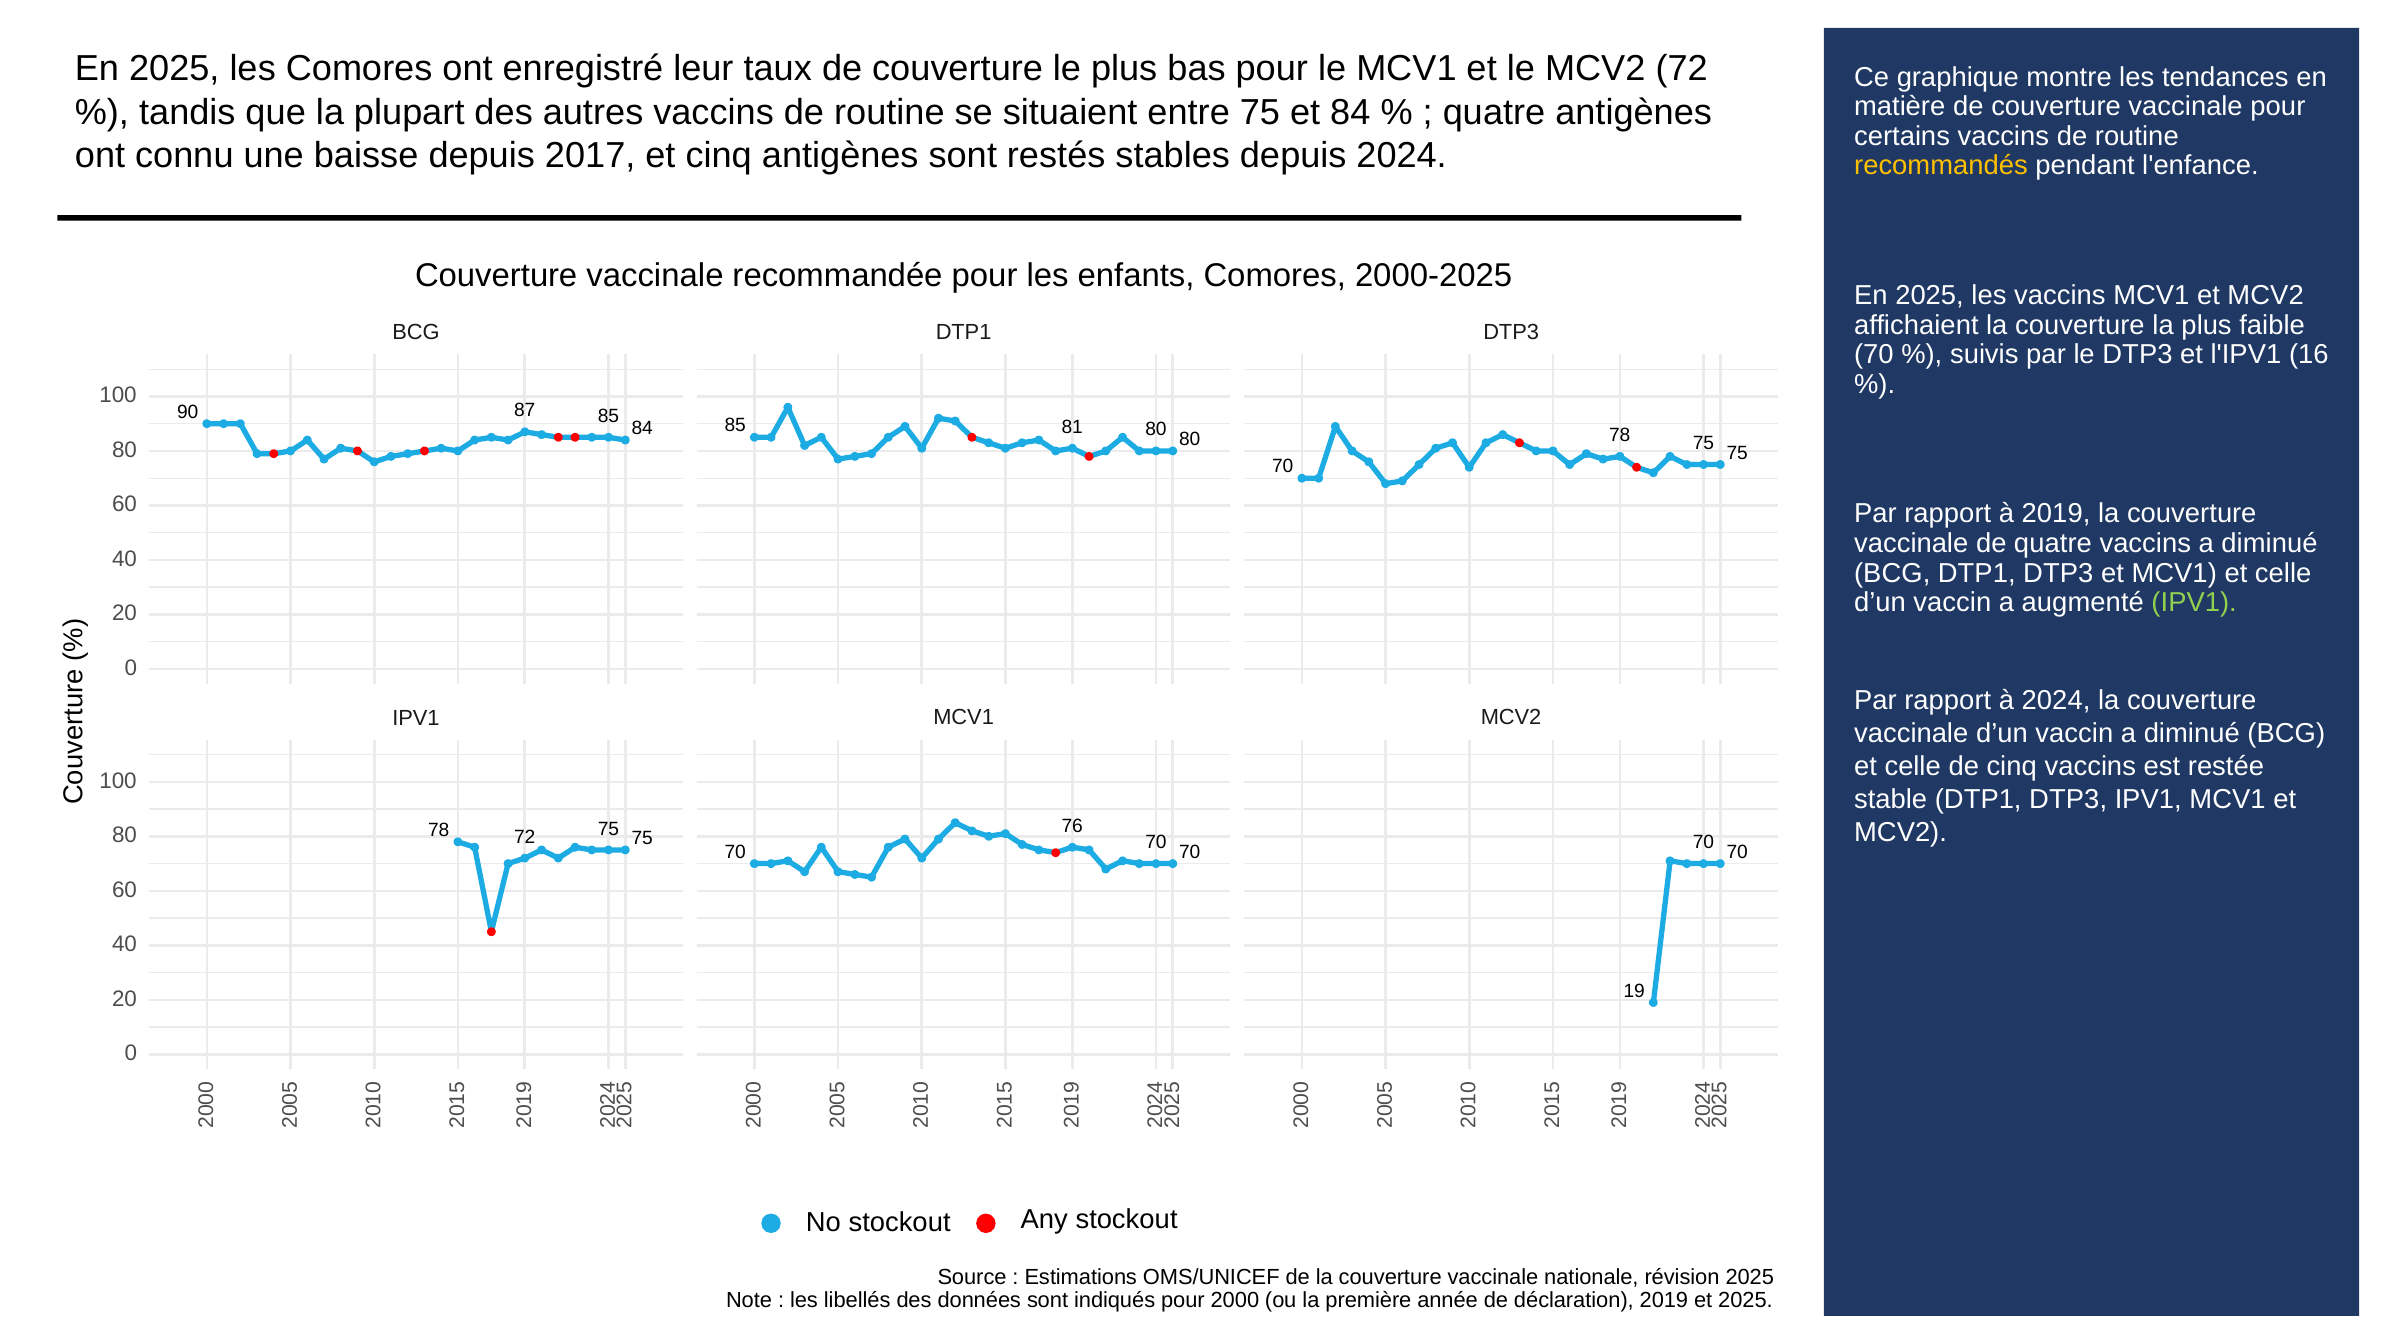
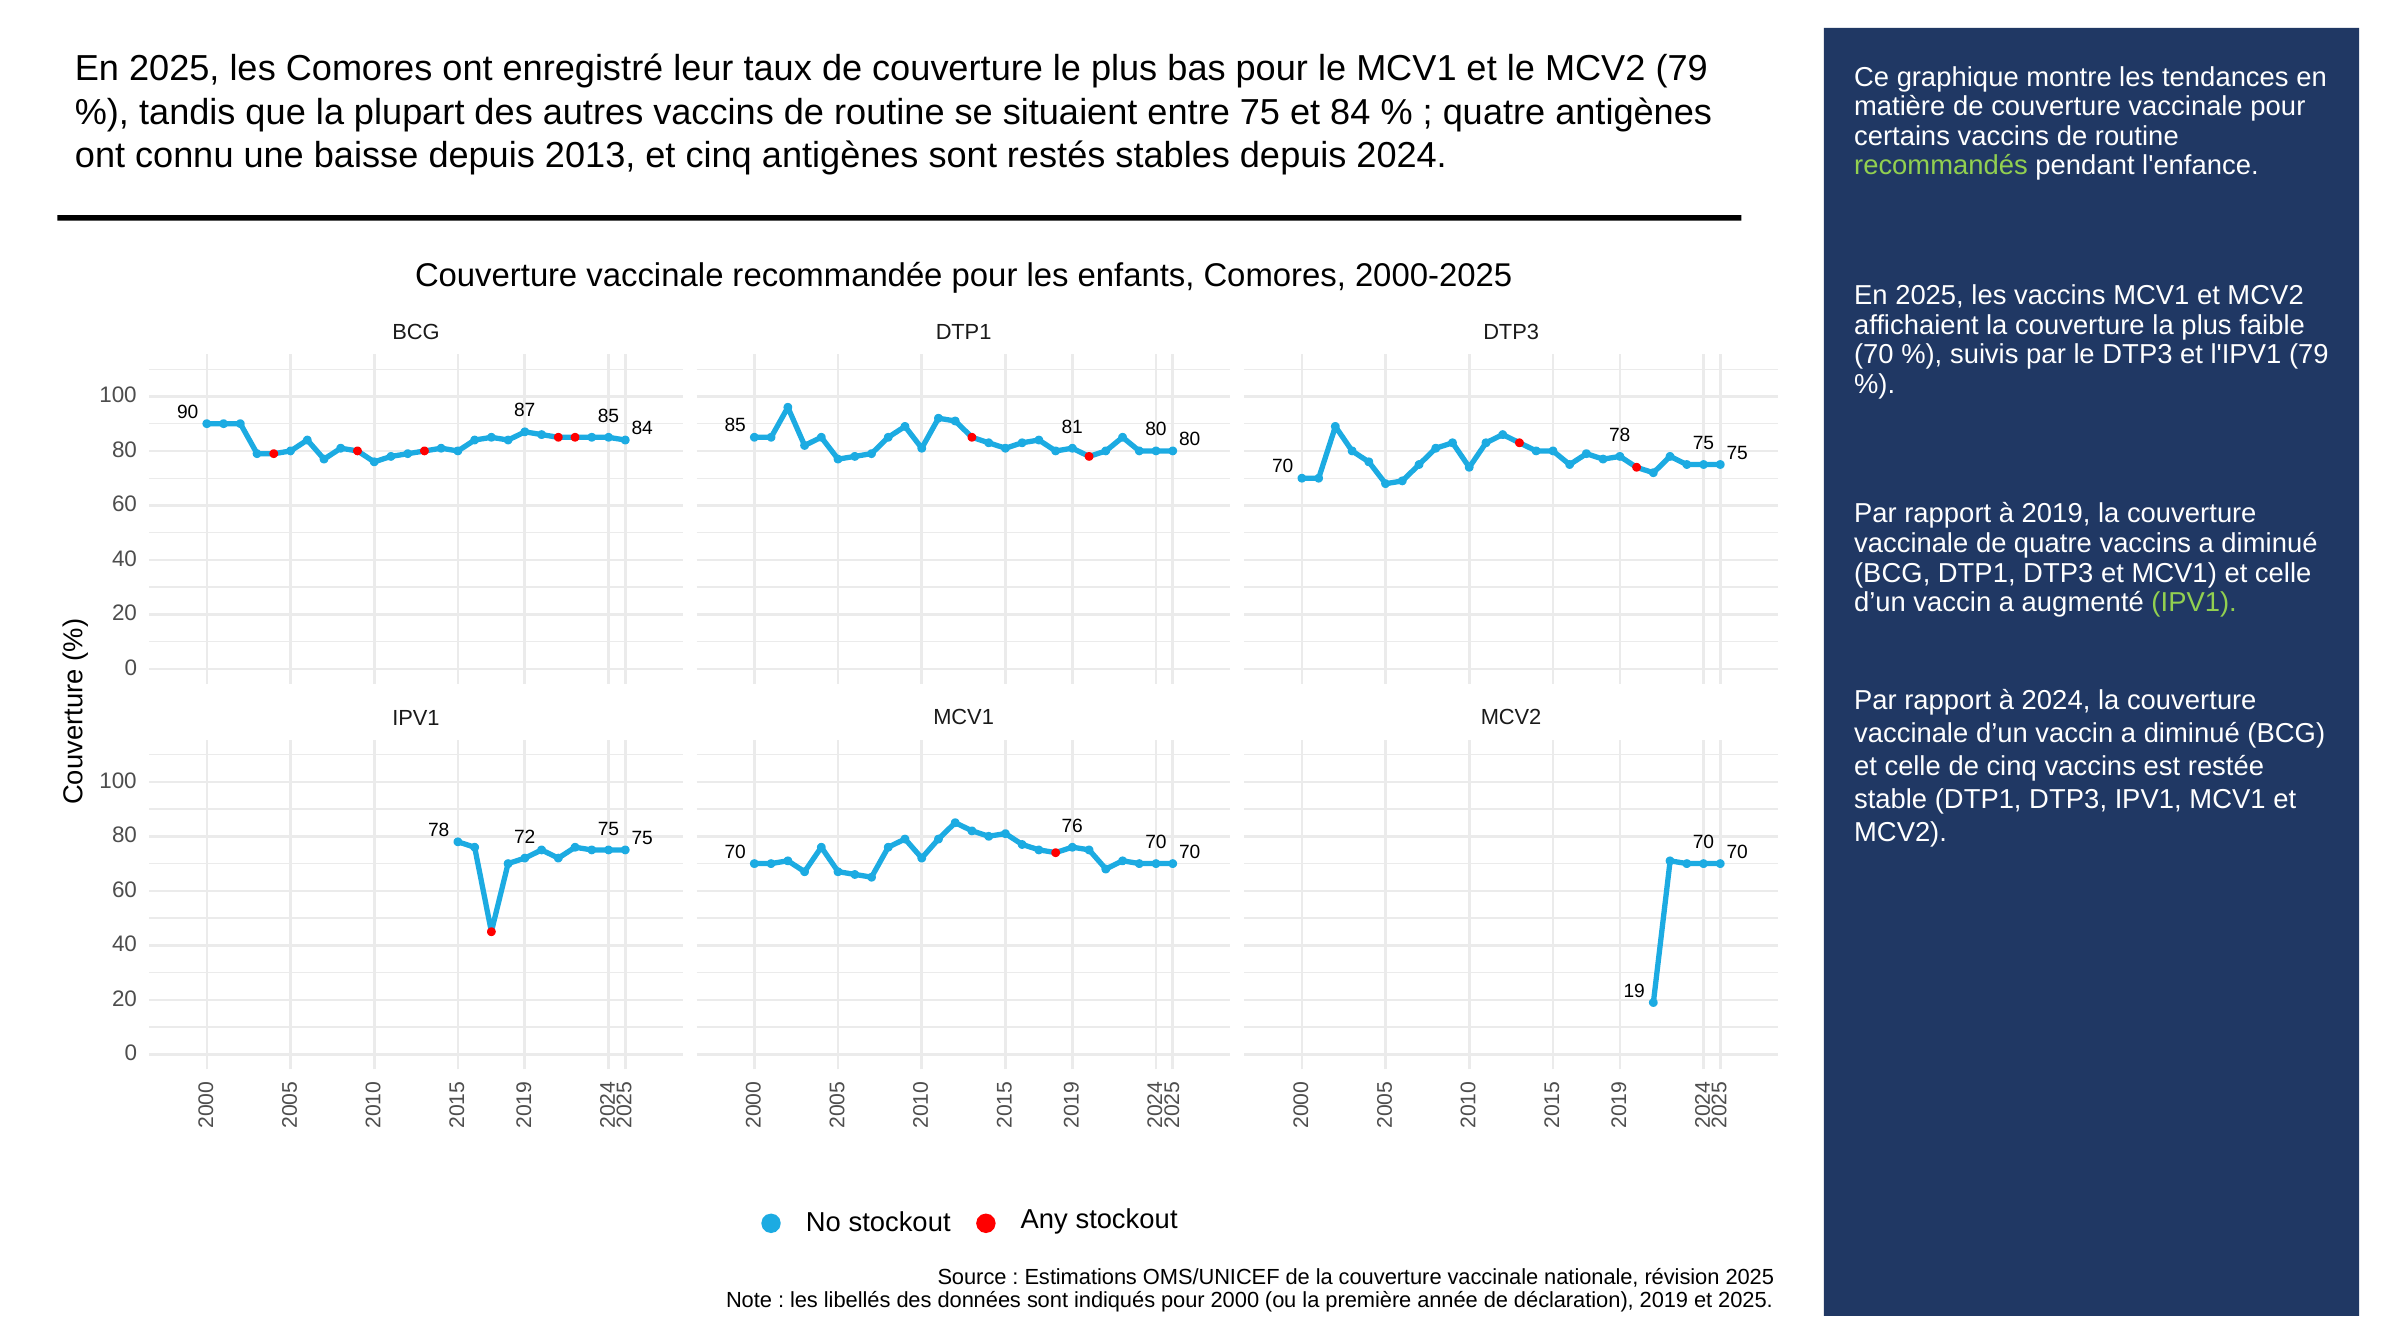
MCV2 72: 72 -> 79 (1682, 69)
2017: 2017 -> 2013 (590, 155)
recommandés colour: yellow -> light green (1941, 166)
l'IPV1 16: 16 -> 79 (2309, 355)
